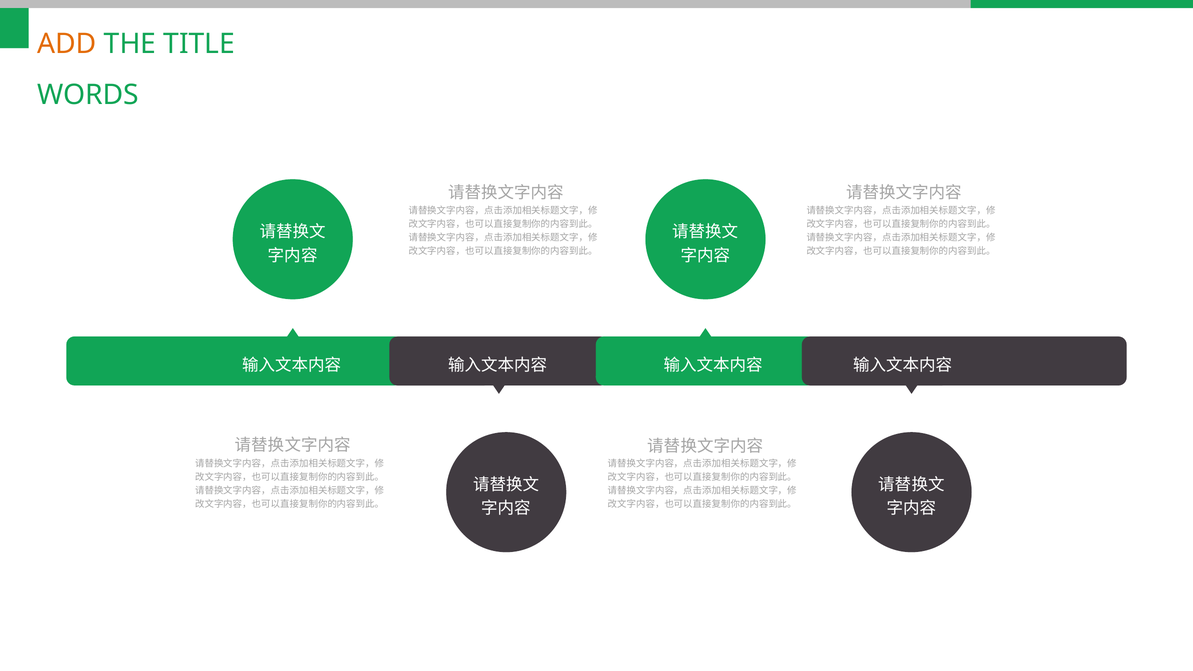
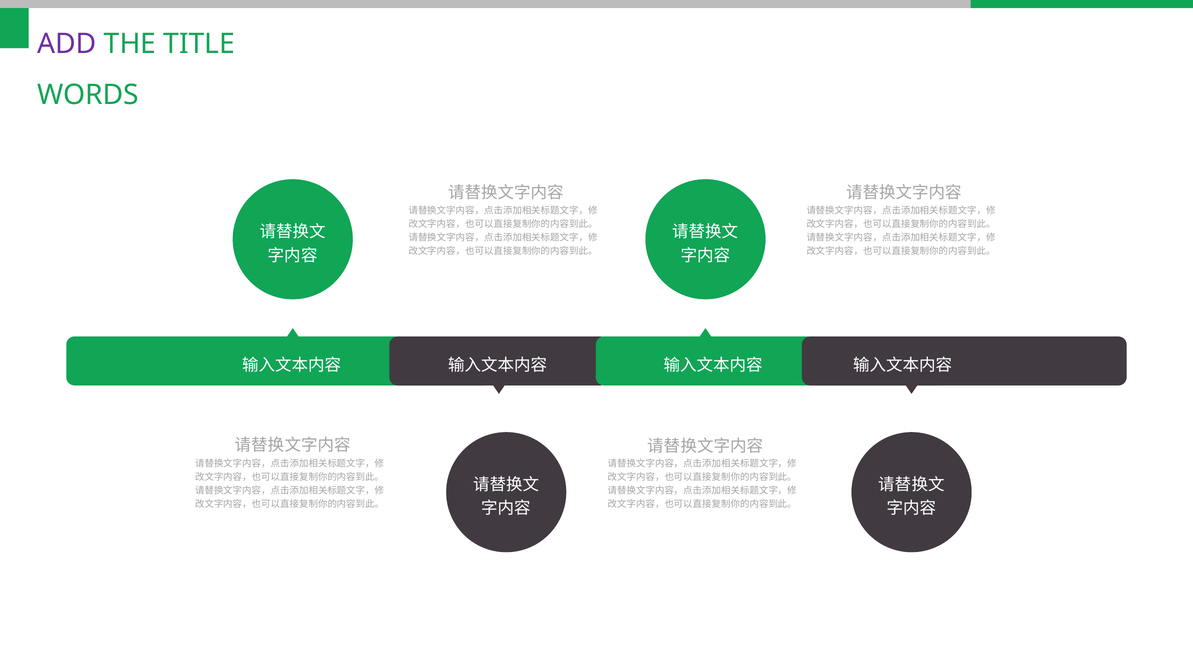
ADD colour: orange -> purple (67, 44)
